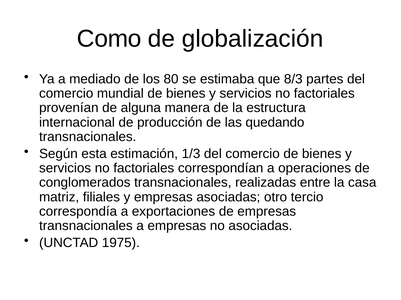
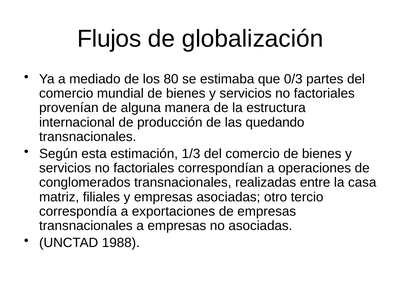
Como: Como -> Flujos (109, 39)
8/3: 8/3 -> 0/3 (293, 79)
1975: 1975 -> 1988 (121, 243)
